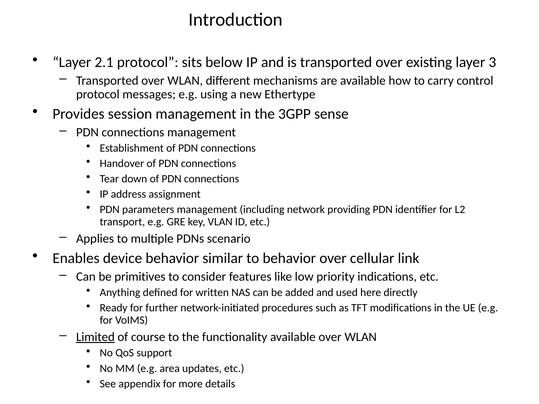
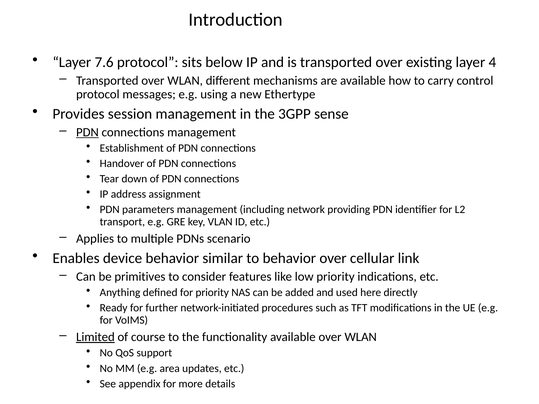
2.1: 2.1 -> 7.6 (104, 62)
3: 3 -> 4 (492, 62)
PDN underline: none -> present (87, 132)
for written: written -> priority (212, 293)
